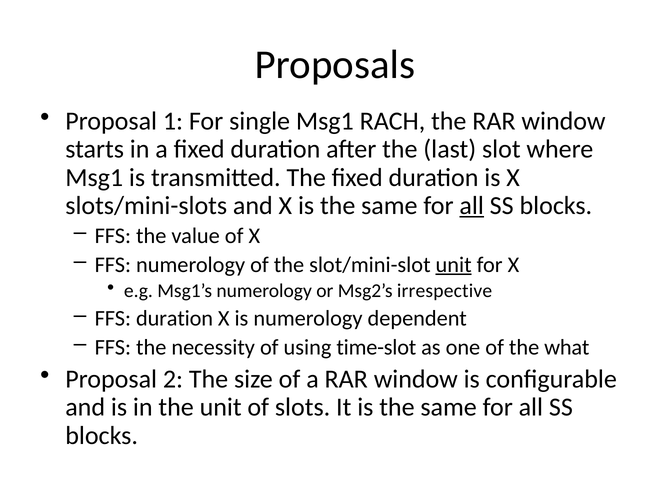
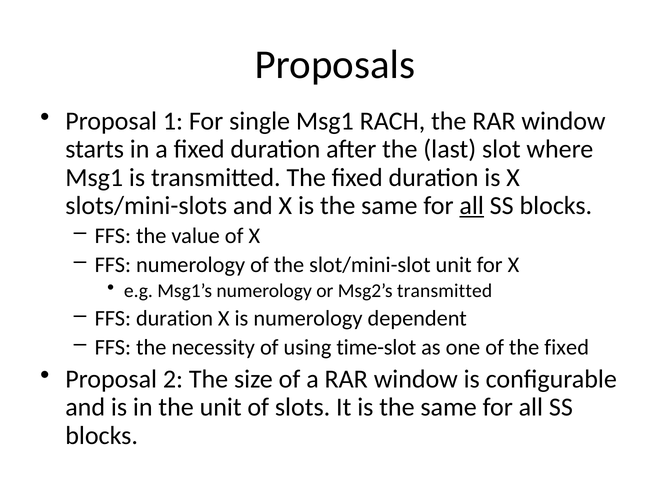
unit underline: present -> none (454, 265)
Msg2’s irrespective: irrespective -> transmitted (445, 291)
of the what: what -> fixed (567, 348)
